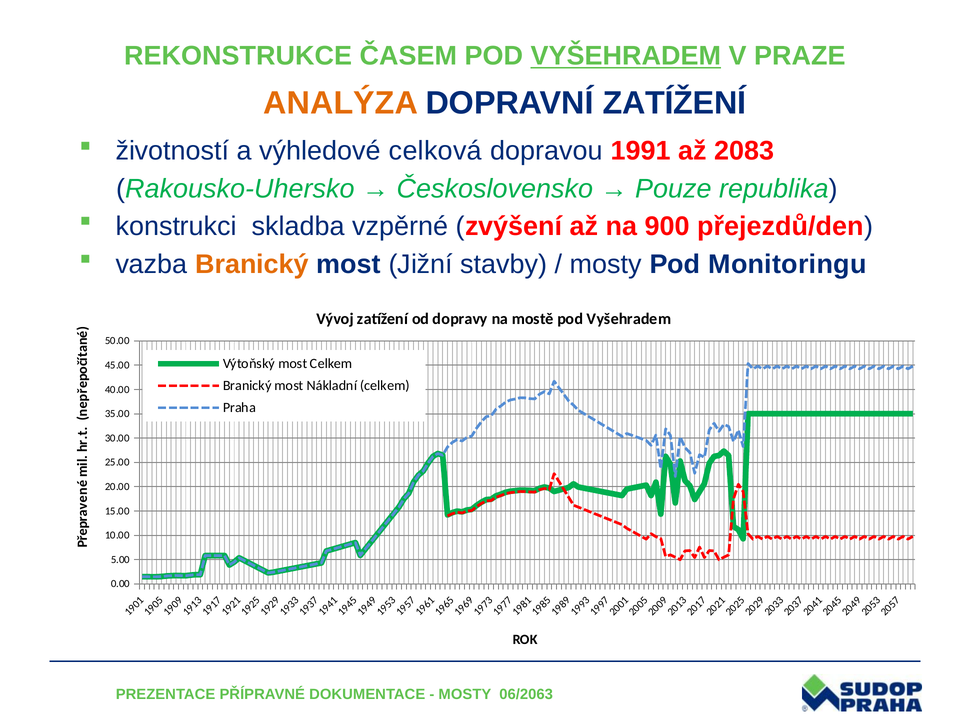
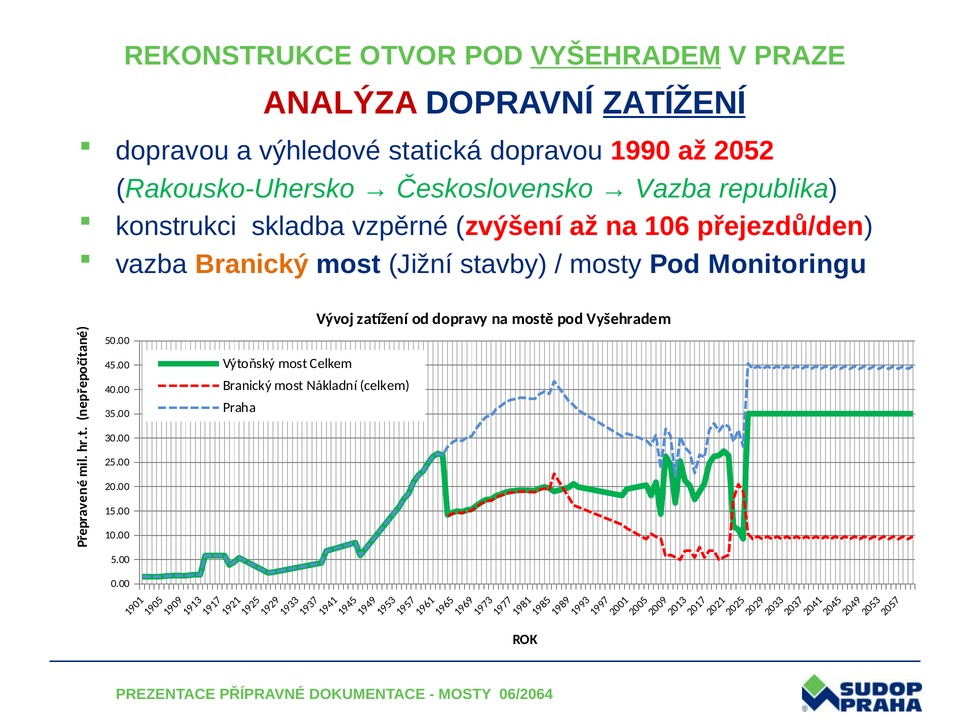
ČASEM: ČASEM -> OTVOR (408, 56)
ANALÝZA colour: orange -> red (341, 103)
ZATÍŽENÍ underline: none -> present (674, 103)
životností: životností -> dopravou (172, 151)
celková: celková -> statická (435, 151)
1991: 1991 -> 1990 (641, 151)
2083: 2083 -> 2052 (744, 151)
Pouze: Pouze -> Vazba (673, 189)
900: 900 -> 106 (667, 227)
06/2063: 06/2063 -> 06/2064 (526, 695)
